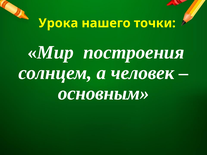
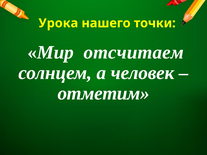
построения: построения -> отсчитаем (134, 52)
основным: основным -> отметим (104, 93)
